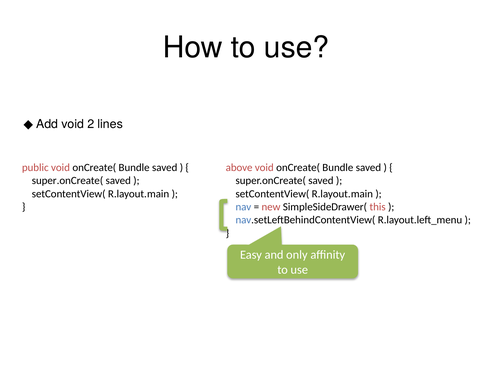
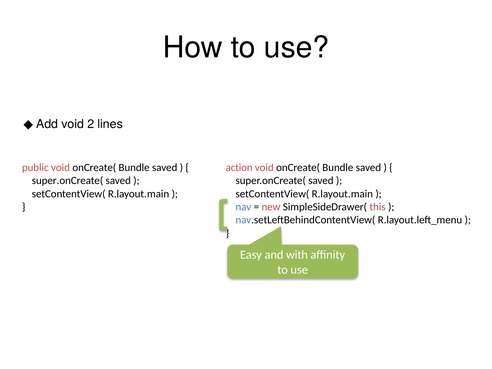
above: above -> action (239, 168)
only: only -> with (297, 255)
